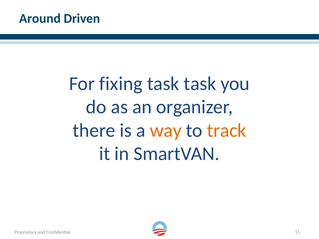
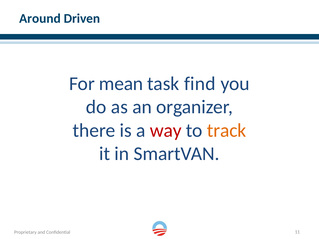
fixing: fixing -> mean (121, 84)
task task: task -> find (200, 84)
way colour: orange -> red (166, 130)
